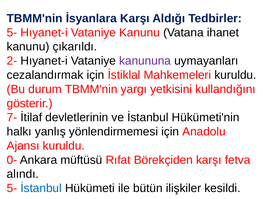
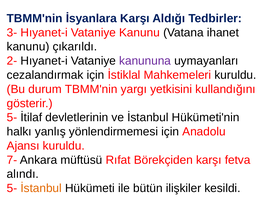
5-: 5- -> 3- (12, 33)
7-: 7- -> 5- (12, 117)
0-: 0- -> 7- (12, 160)
İstanbul colour: blue -> orange (41, 188)
